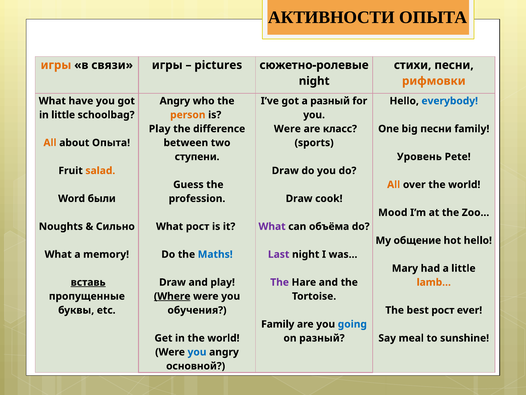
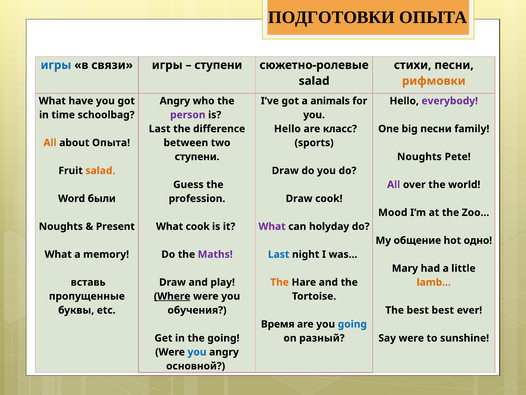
АКТИВНОСТИ: АКТИВНОСТИ -> ПОДГОТОВКИ (331, 17)
игры colour: orange -> blue (56, 65)
pictures: pictures -> ступени (218, 65)
night: night -> salad (314, 81)
a разный: разный -> animals (330, 101)
everybody colour: blue -> purple (450, 101)
in little: little -> time (63, 115)
person colour: orange -> purple (188, 115)
Play: Play -> Last (160, 129)
Were: Were -> Hello (287, 129)
Уровень: Уровень -> Noughts (419, 157)
All colour: orange -> purple (394, 184)
Сильно: Сильно -> Present (115, 226)
What рост: рост -> cook (198, 226)
объёма: объёма -> holyday (329, 226)
hot hello: hello -> одно (478, 240)
Maths colour: blue -> purple (215, 254)
Last colour: purple -> blue (279, 254)
вставь underline: present -> none (88, 282)
The colour: purple -> orange (280, 282)
best рост: рост -> best (443, 310)
Family: Family -> Время (278, 324)
in the world: world -> going (223, 338)
Say meal: meal -> were (411, 338)
